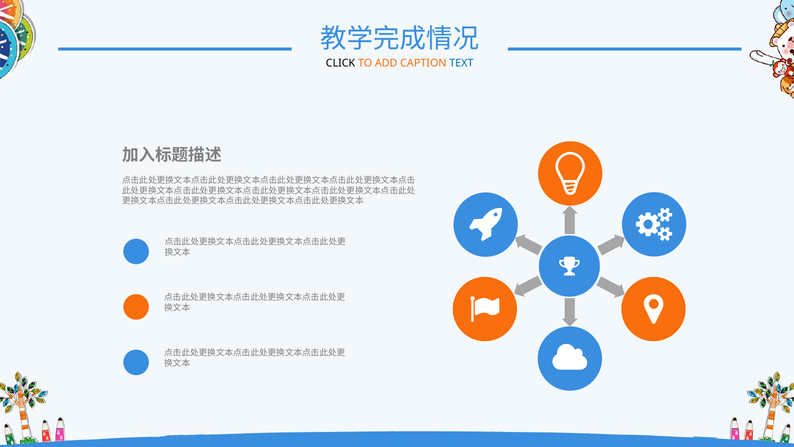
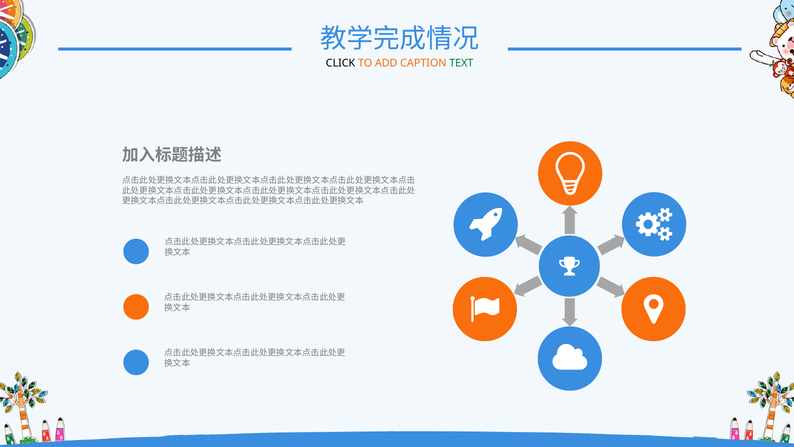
TEXT colour: blue -> green (461, 63)
